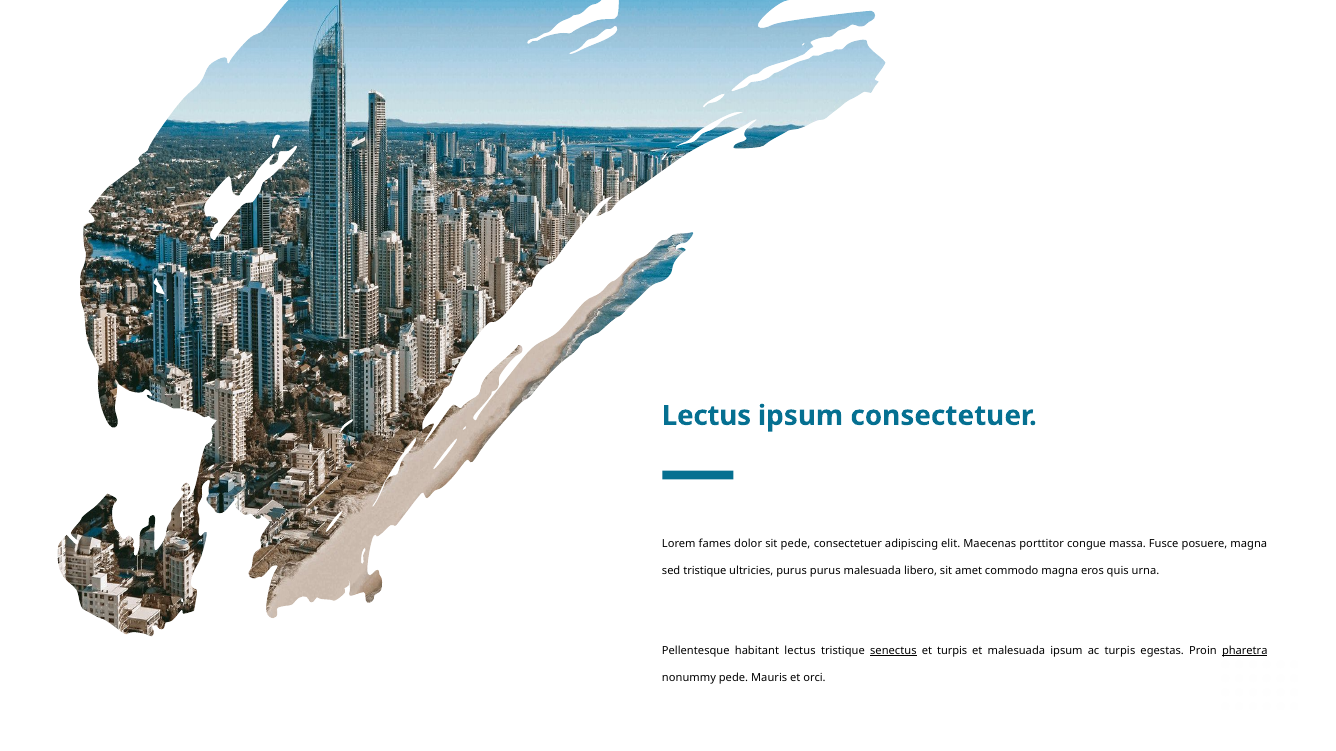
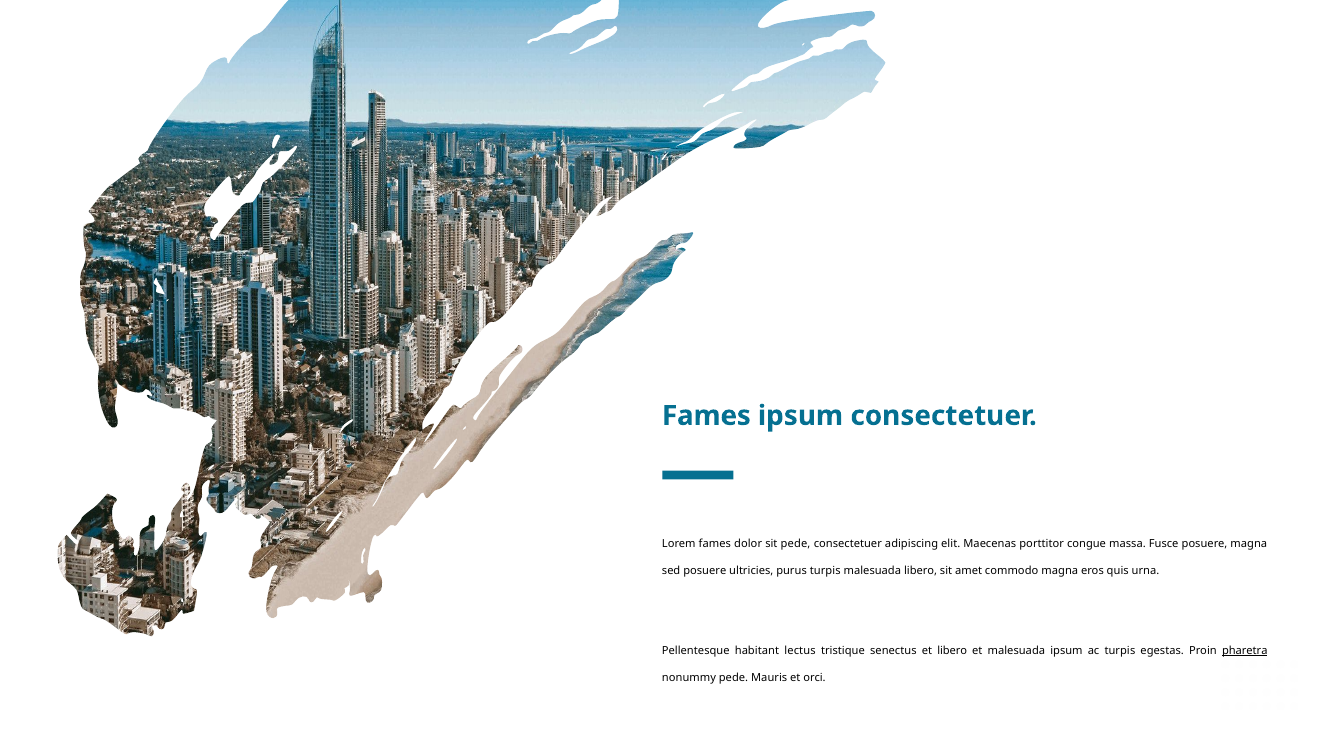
Lectus: Lectus -> Fames (706, 416)
sed tristique: tristique -> posuere (705, 571)
purus purus: purus -> turpis (825, 571)
senectus underline: present -> none (893, 651)
et turpis: turpis -> libero (952, 651)
